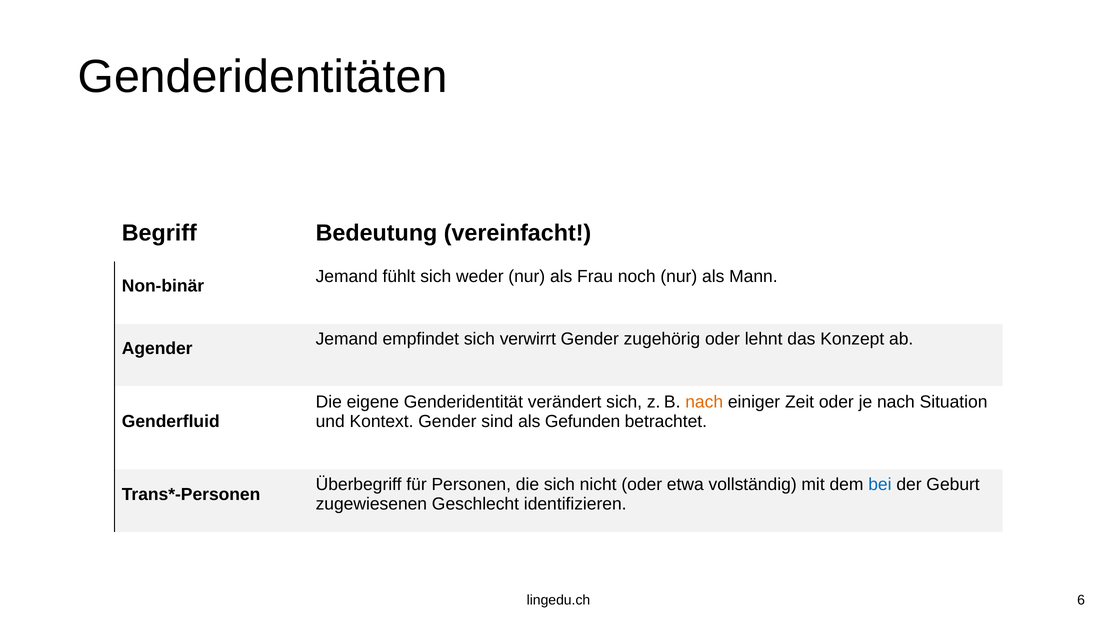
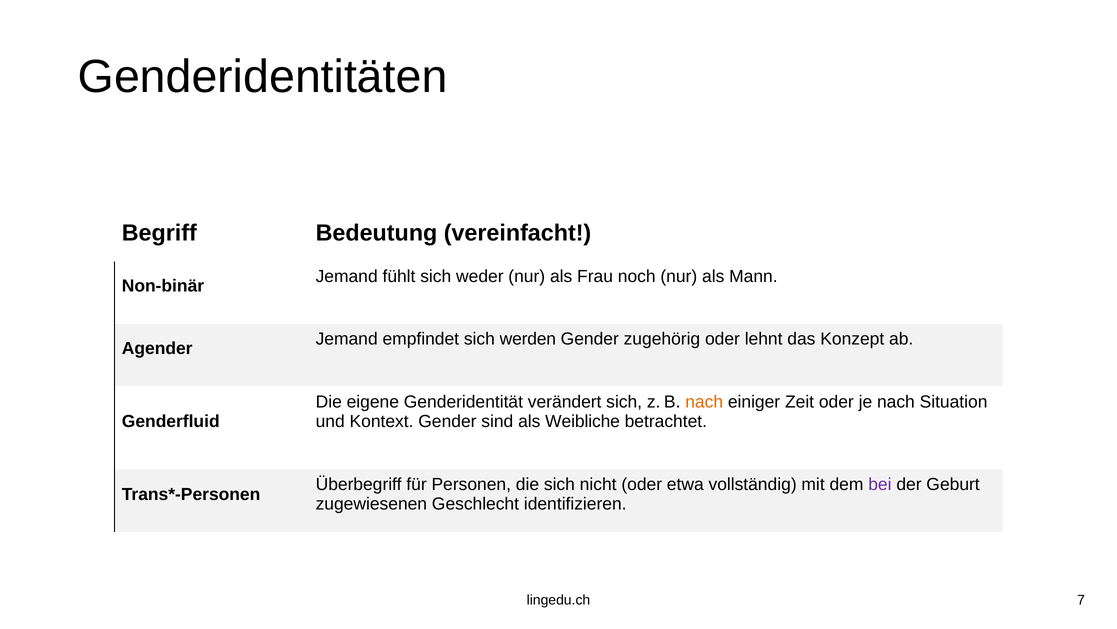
verwirrt: verwirrt -> werden (528, 339)
Gefunden: Gefunden -> Weibliche (583, 421)
bei colour: blue -> purple (880, 484)
6: 6 -> 7 (1081, 599)
